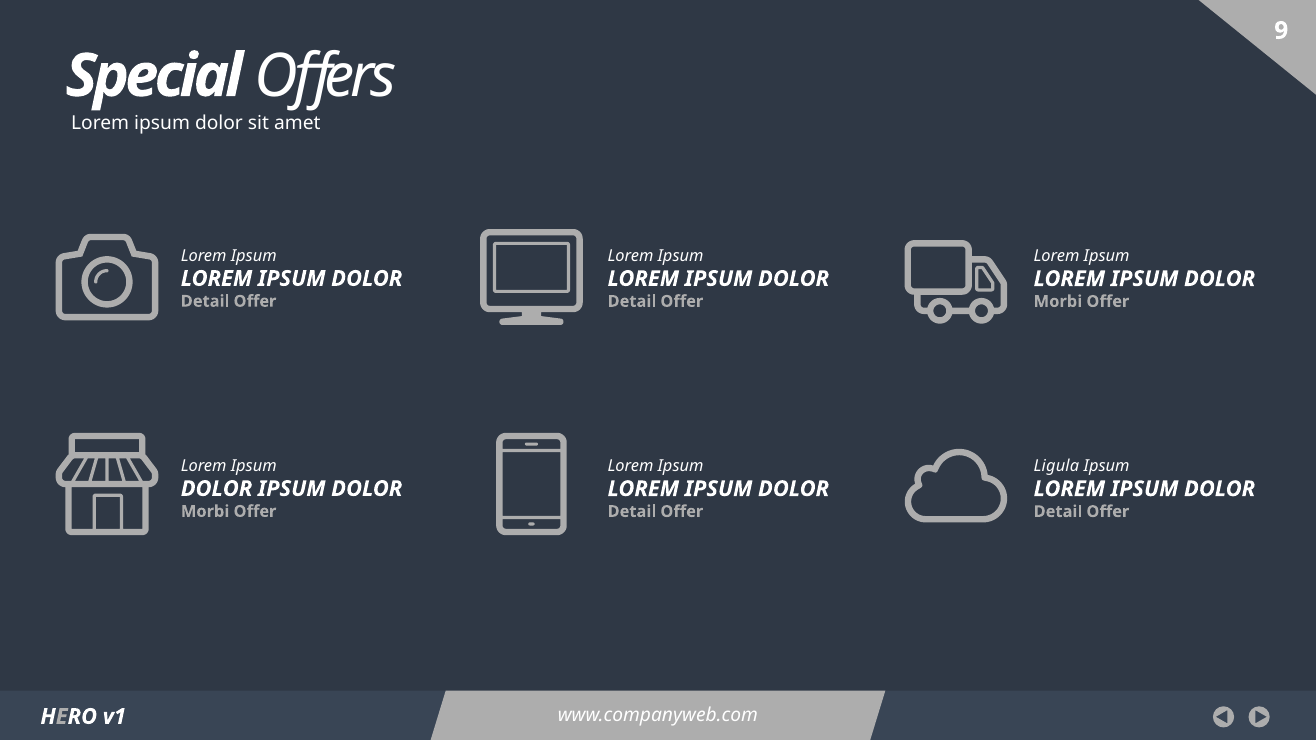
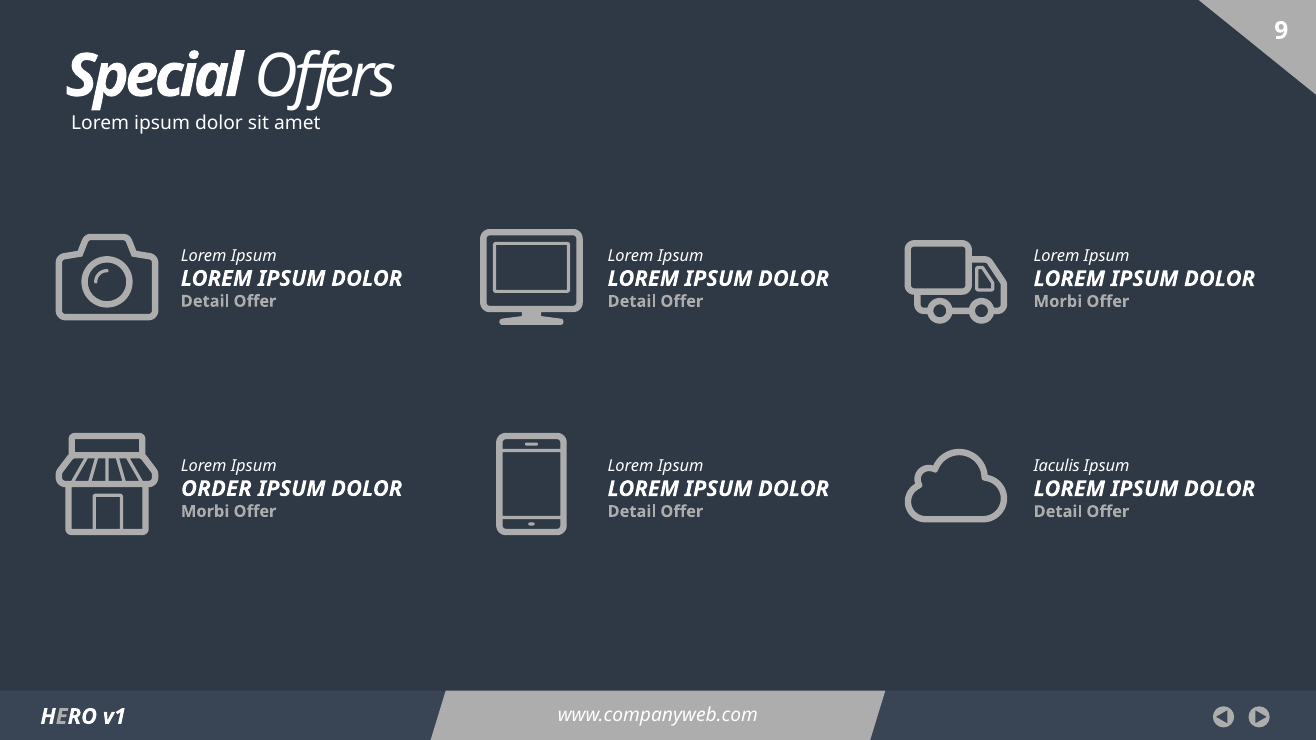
Ligula: Ligula -> Iaculis (1057, 467)
DOLOR: DOLOR -> ORDER (216, 489)
